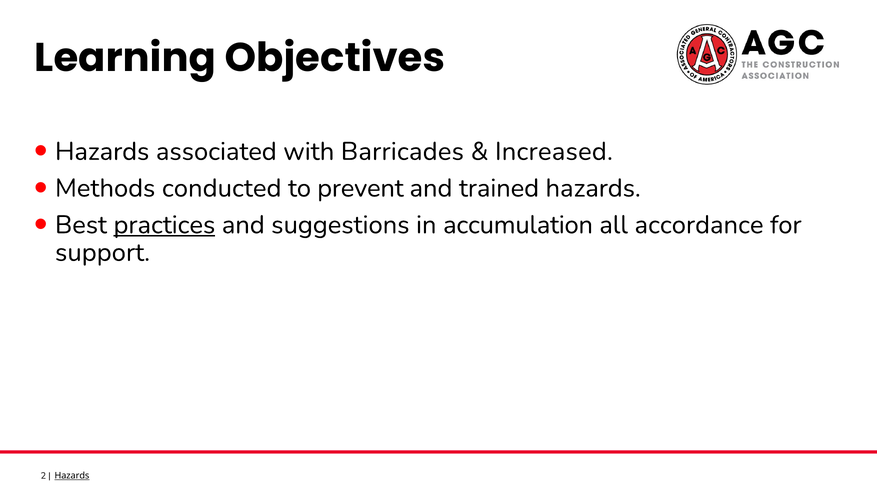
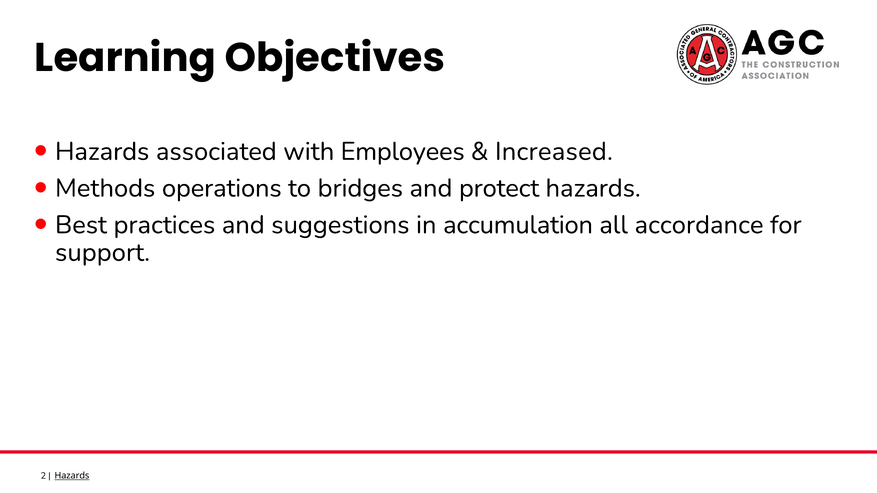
Barricades: Barricades -> Employees (403, 152)
conducted: conducted -> operations (222, 188)
prevent: prevent -> bridges (360, 188)
trained: trained -> protect (499, 188)
practices underline: present -> none (164, 225)
